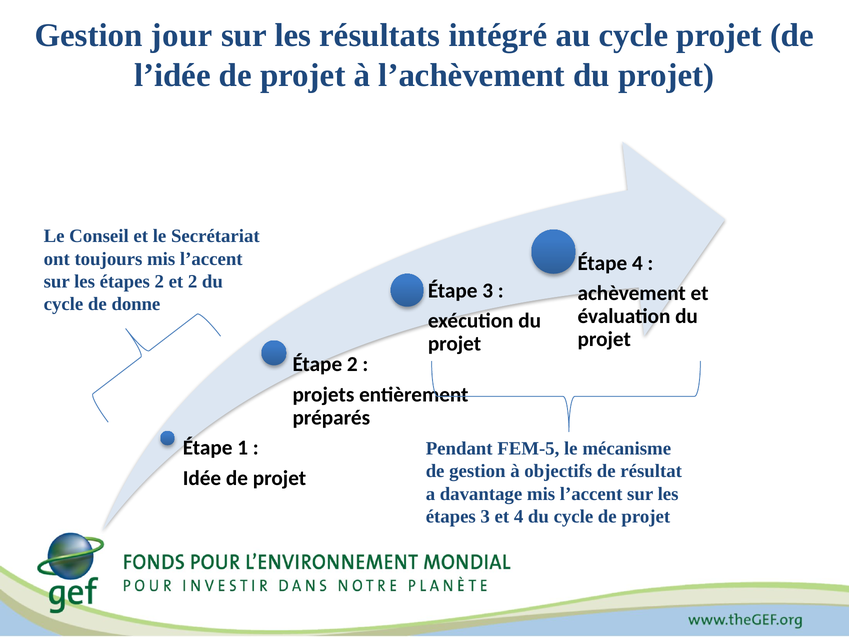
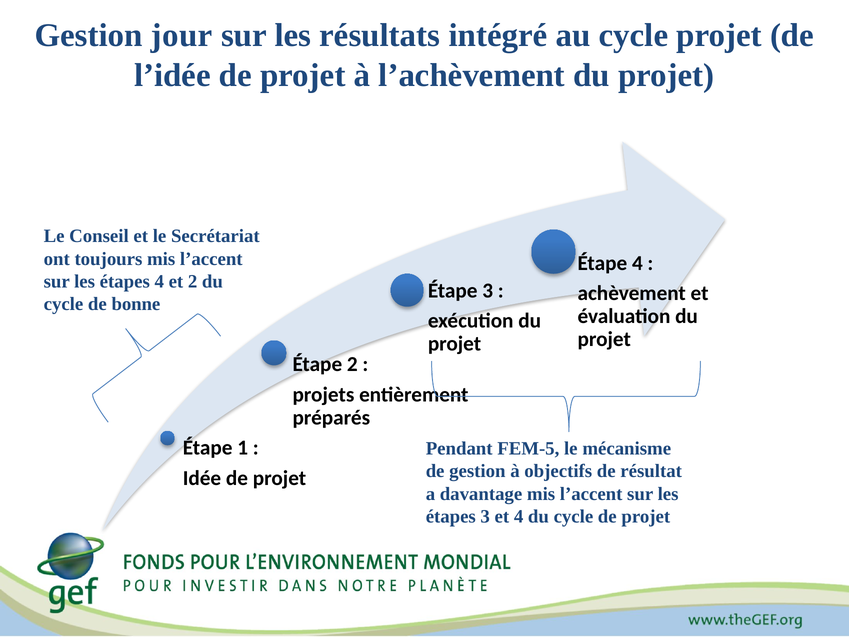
étapes 2: 2 -> 4 (159, 281)
donne: donne -> bonne (136, 304)
